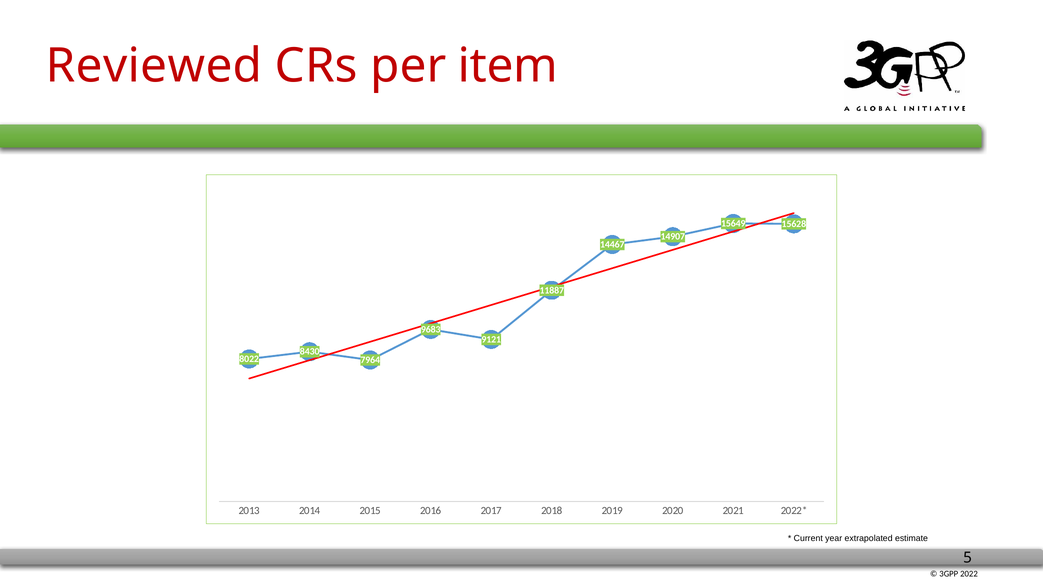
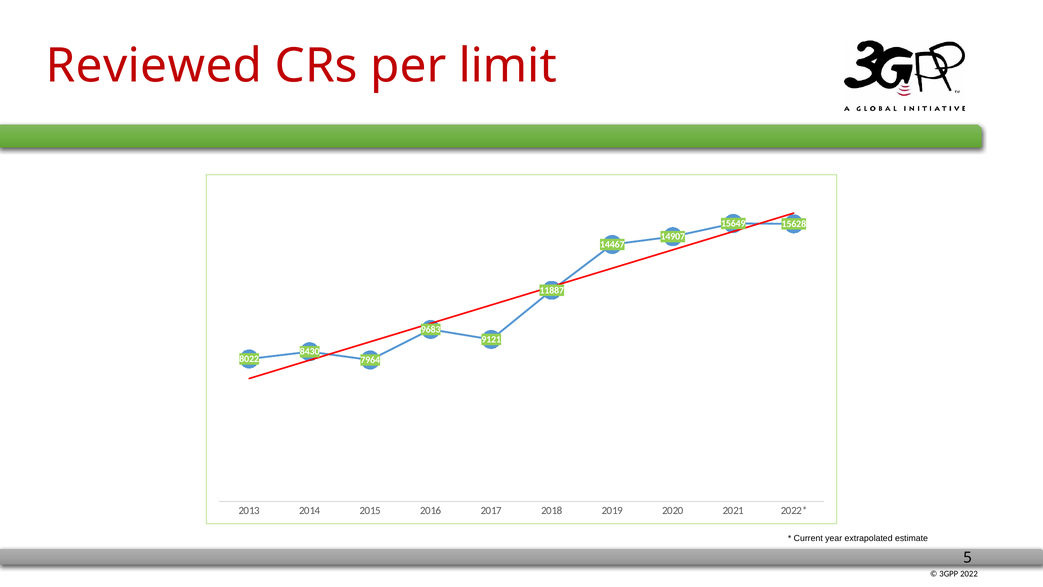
item: item -> limit (508, 66)
